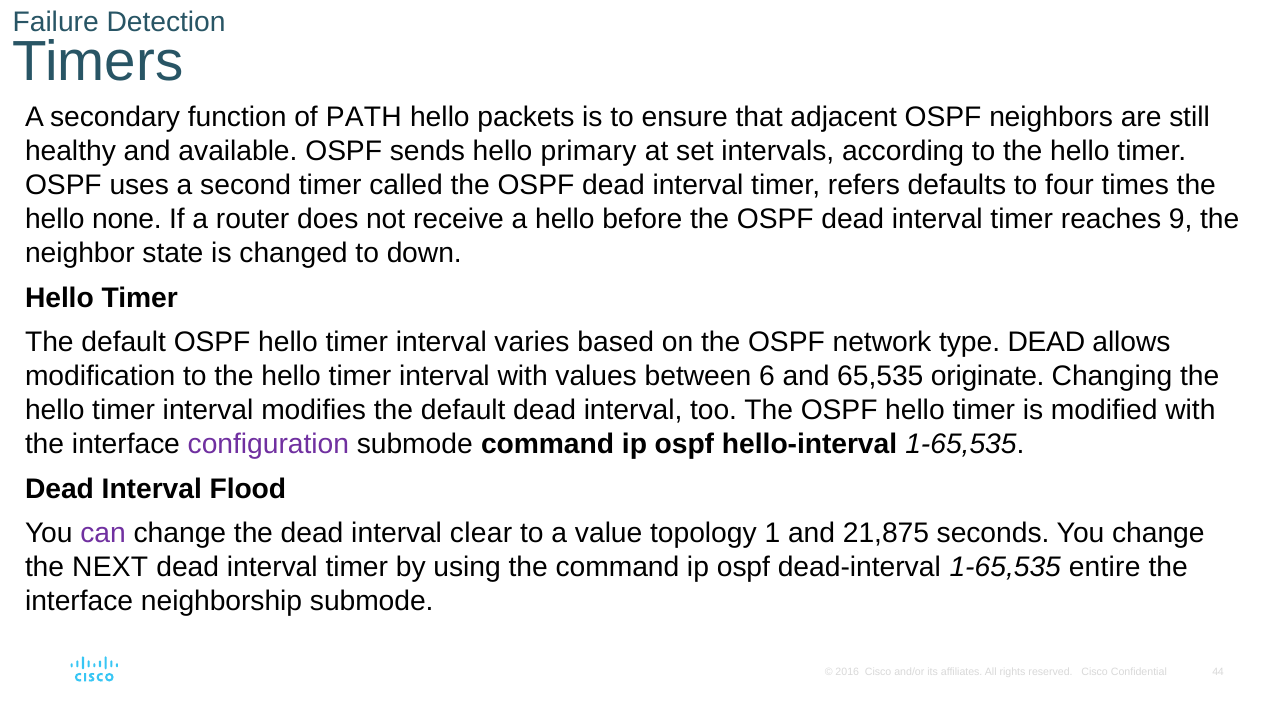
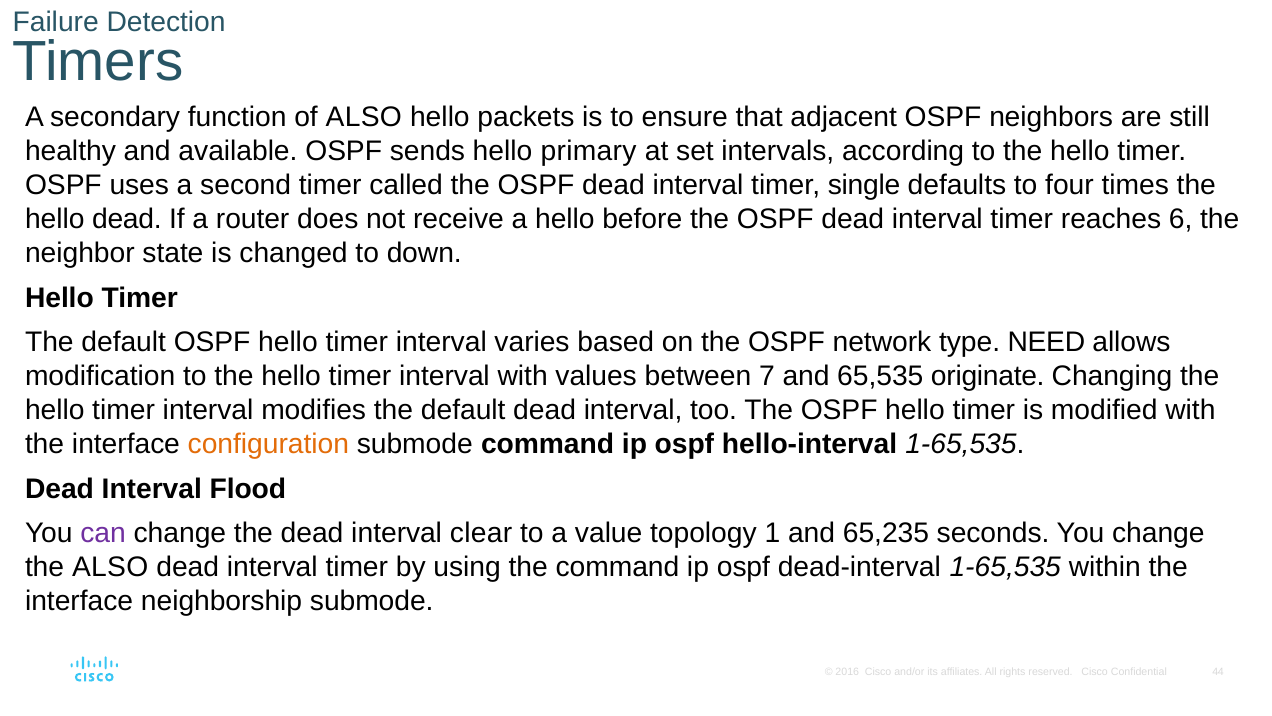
of PATH: PATH -> ALSO (364, 118)
refers: refers -> single (864, 185)
hello none: none -> dead (127, 219)
9: 9 -> 6 (1181, 219)
type DEAD: DEAD -> NEED (1046, 342)
6: 6 -> 7 (767, 376)
configuration colour: purple -> orange (268, 444)
21,875: 21,875 -> 65,235 (886, 533)
the NEXT: NEXT -> ALSO (110, 567)
entire: entire -> within (1105, 567)
